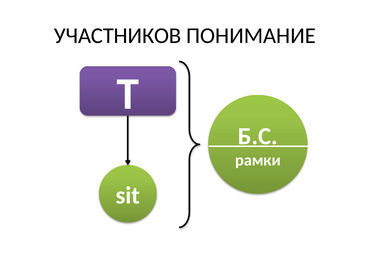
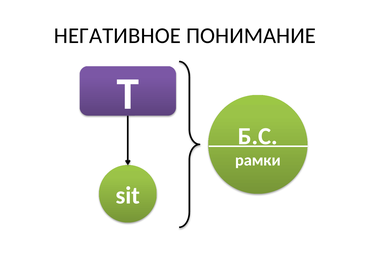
УЧАСТНИКОВ: УЧАСТНИКОВ -> НЕГАТИВНОЕ (117, 36)
